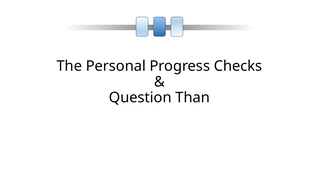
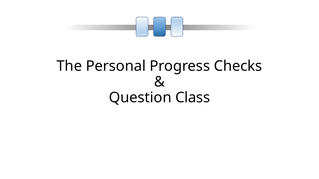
Than: Than -> Class (193, 98)
